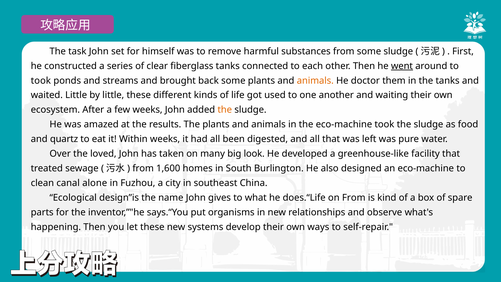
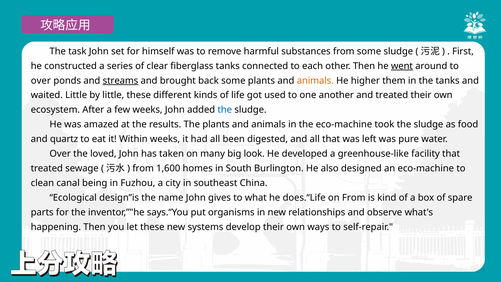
took: took -> over (41, 81)
streams underline: none -> present (120, 81)
doctor: doctor -> higher (365, 81)
and waiting: waiting -> treated (392, 95)
the colour: orange -> blue (225, 110)
alone: alone -> being (95, 183)
